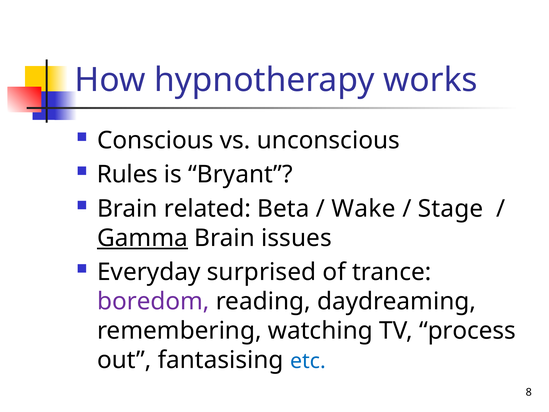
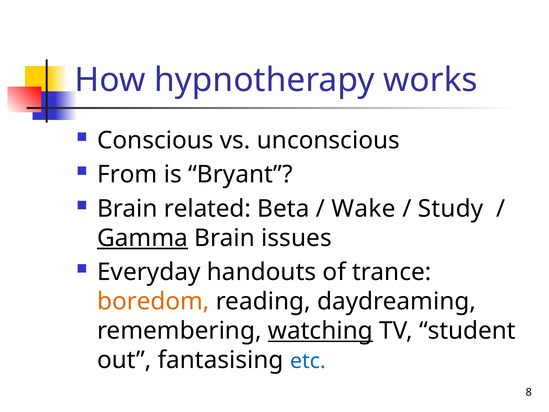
Rules: Rules -> From (127, 174)
Stage: Stage -> Study (451, 209)
surprised: surprised -> handouts (262, 272)
boredom colour: purple -> orange (153, 301)
watching underline: none -> present (320, 331)
process: process -> student (467, 331)
